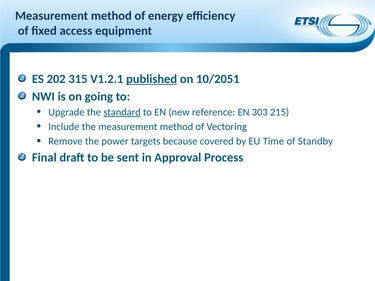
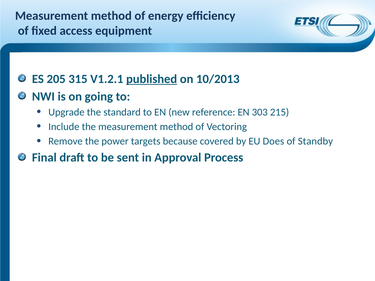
202: 202 -> 205 (56, 79)
10/2051: 10/2051 -> 10/2013 (218, 79)
standard underline: present -> none (122, 112)
Time: Time -> Does (273, 141)
